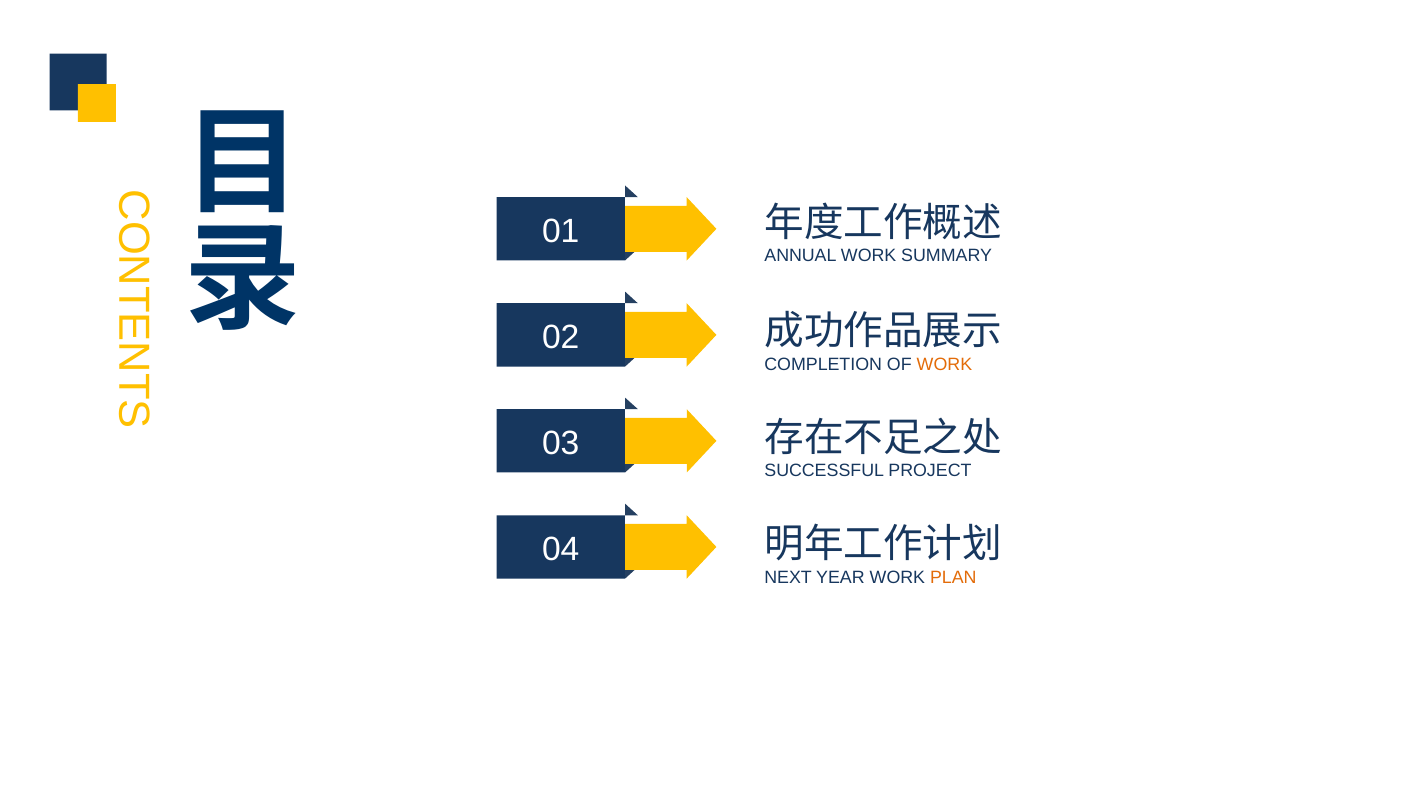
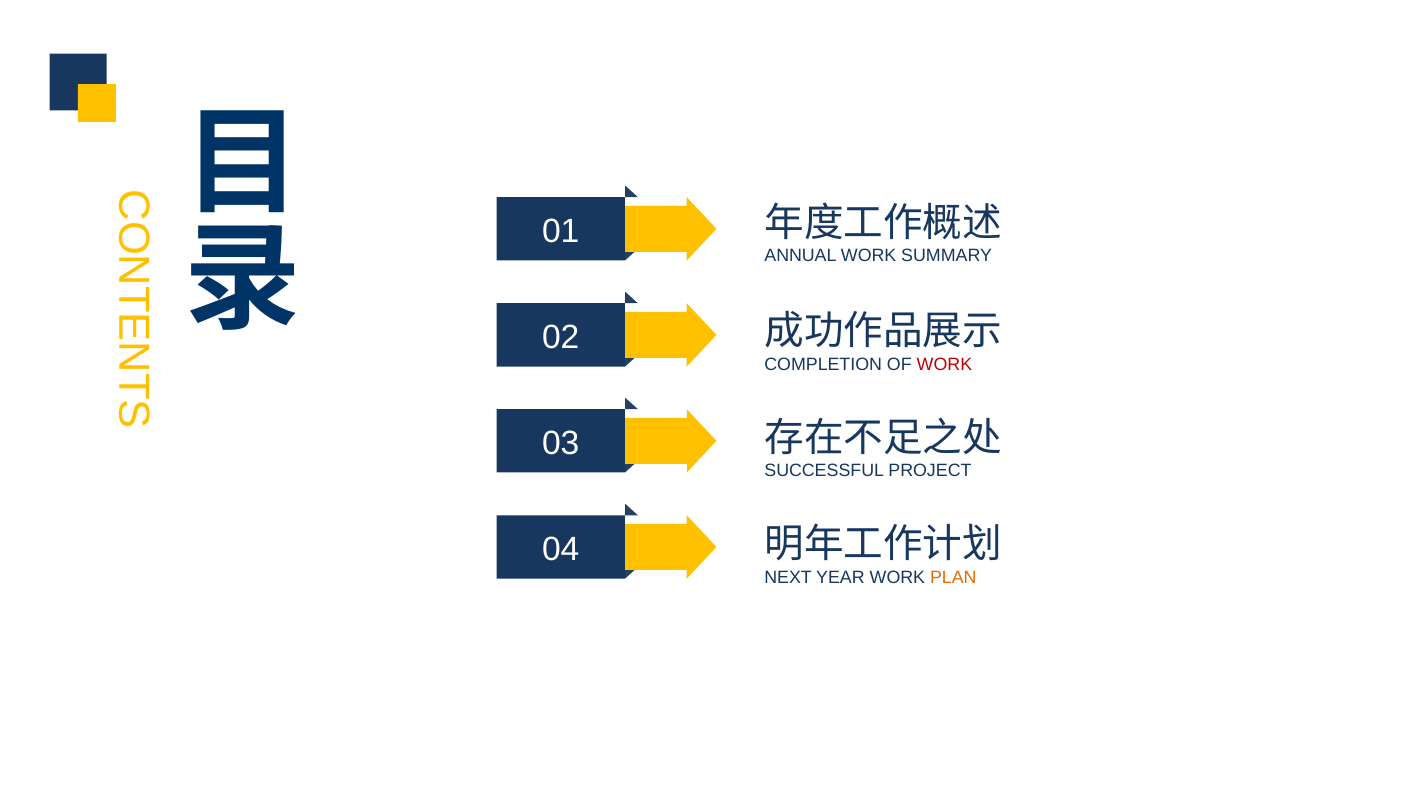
WORK colour: orange -> red (944, 364)
